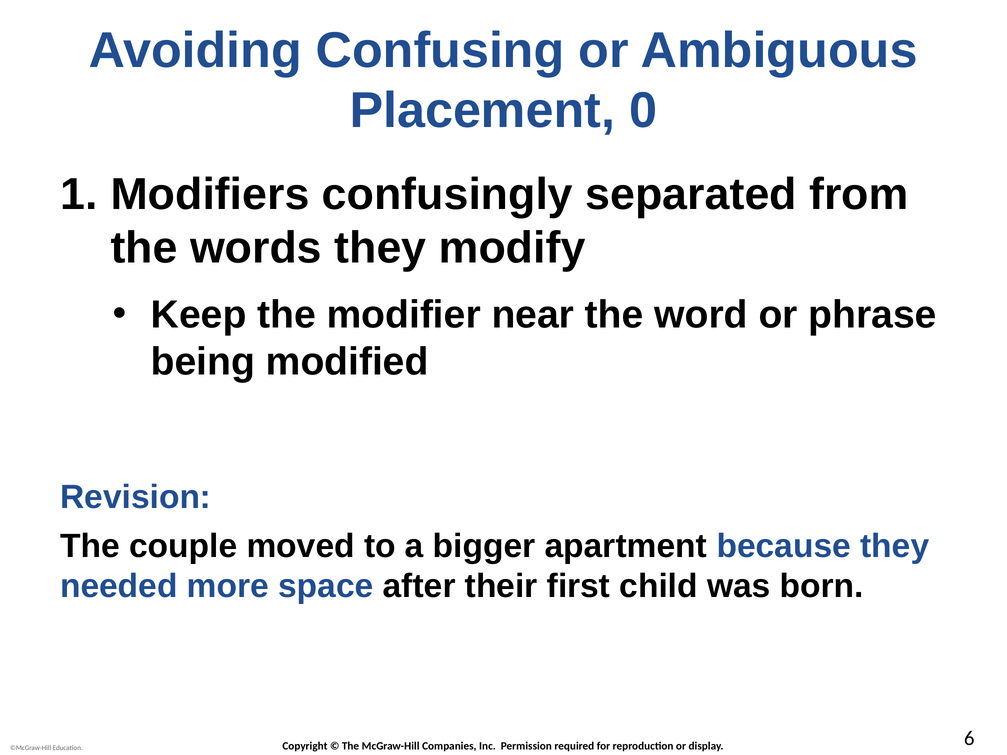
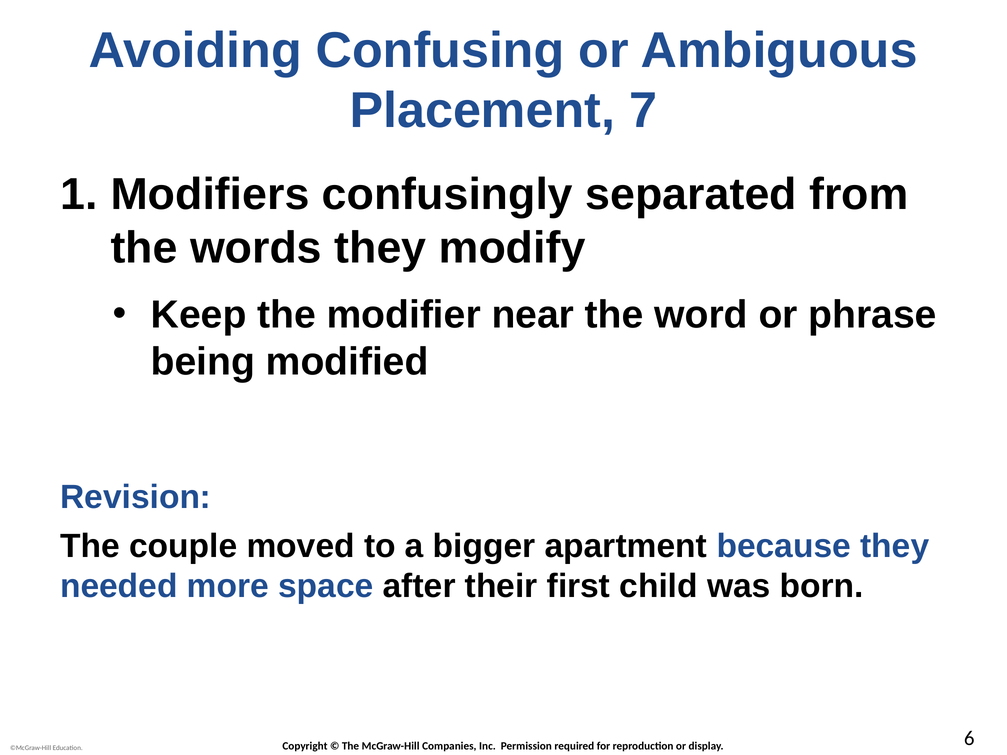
0: 0 -> 7 (643, 111)
